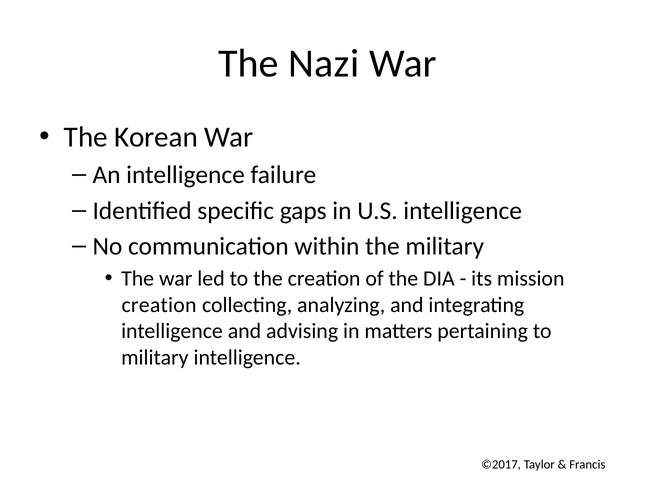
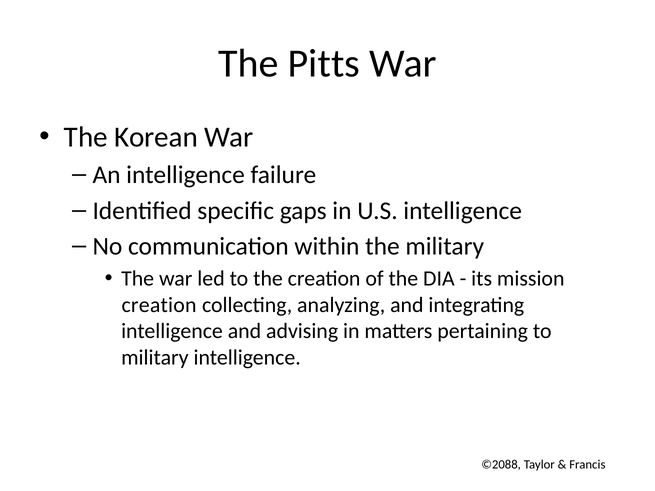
Nazi: Nazi -> Pitts (324, 63)
©2017: ©2017 -> ©2088 (501, 465)
